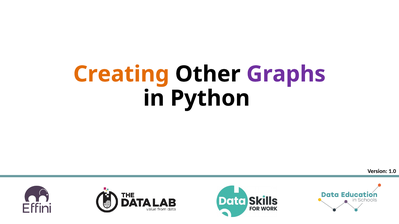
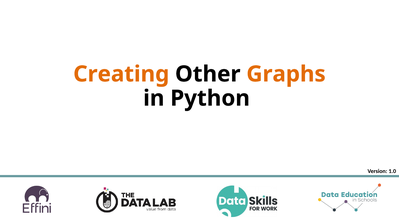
Graphs colour: purple -> orange (286, 74)
